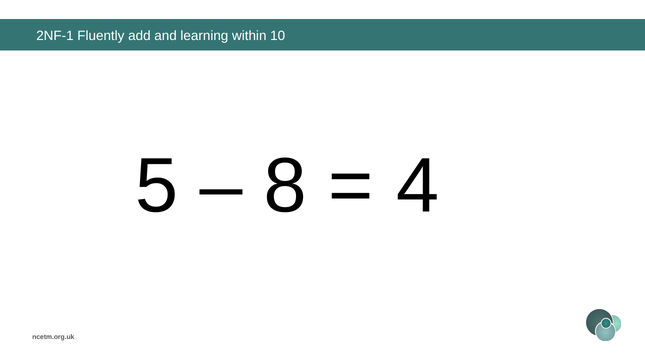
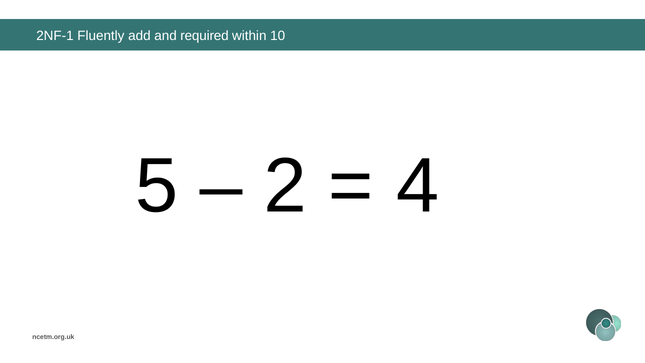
learning: learning -> required (204, 36)
8: 8 -> 2 (285, 186)
